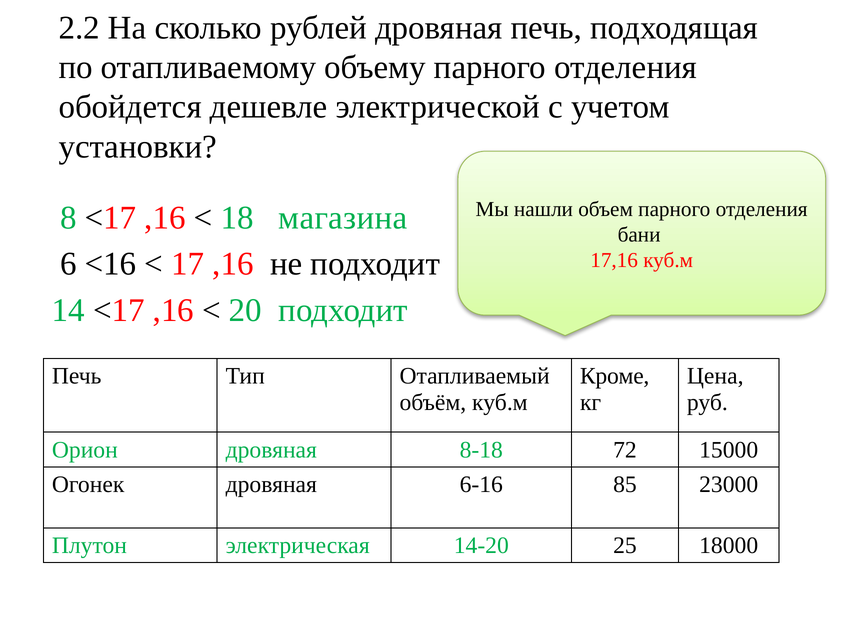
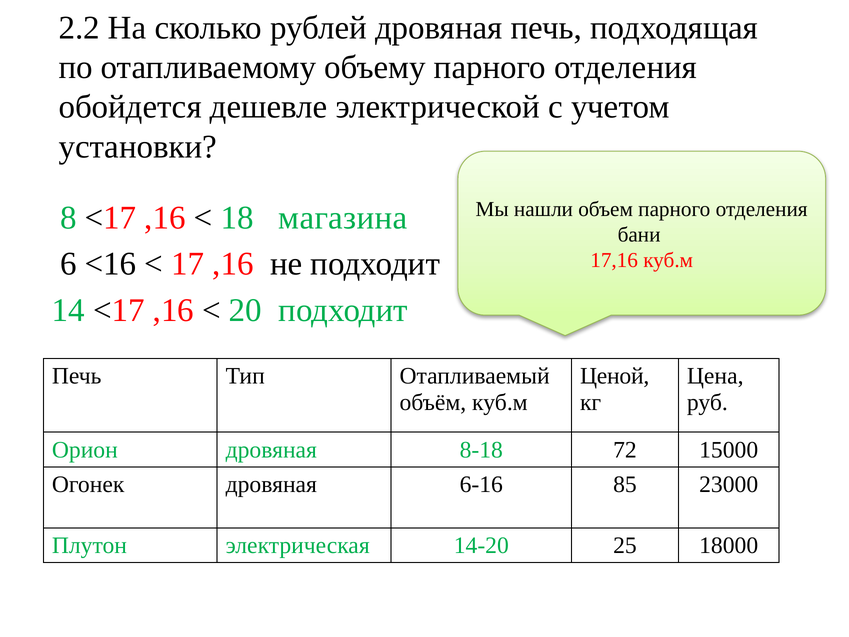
Кроме: Кроме -> Ценой (615, 376)
